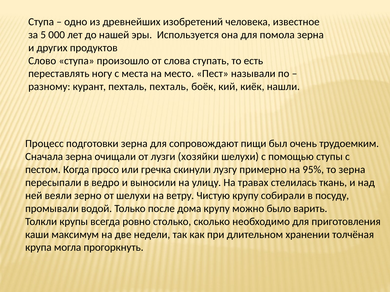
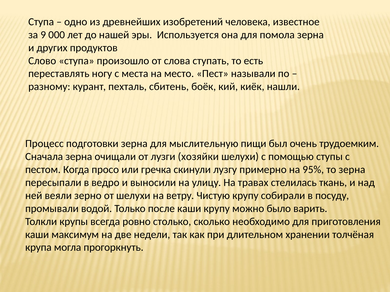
5: 5 -> 9 (43, 35)
пехталь пехталь: пехталь -> сбитень (169, 87)
сопровождают: сопровождают -> мыслительную (204, 144)
после дома: дома -> каши (189, 209)
